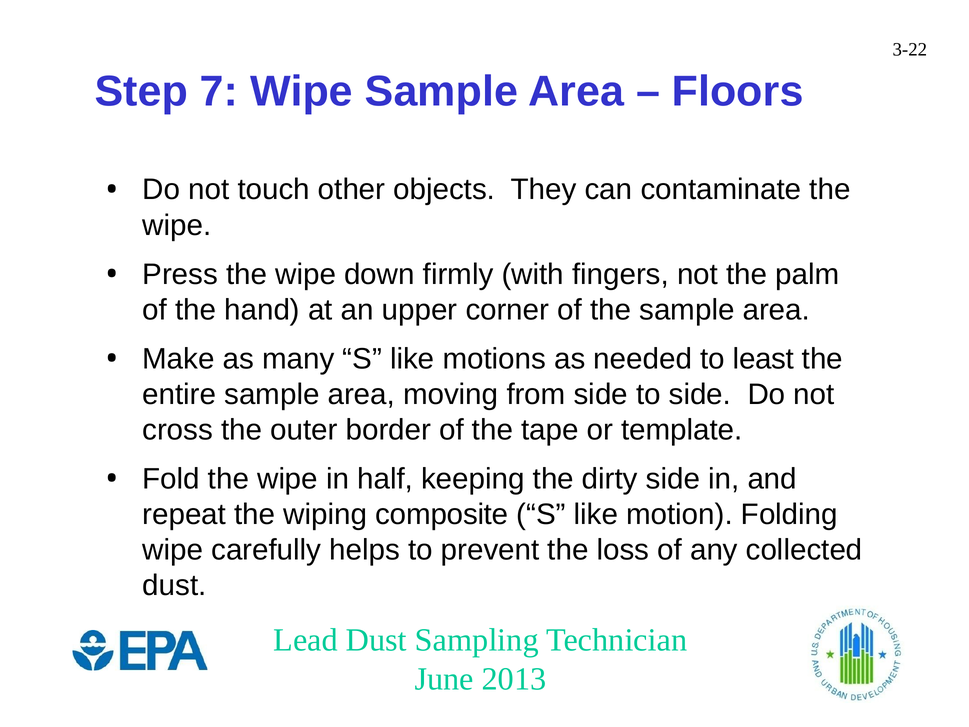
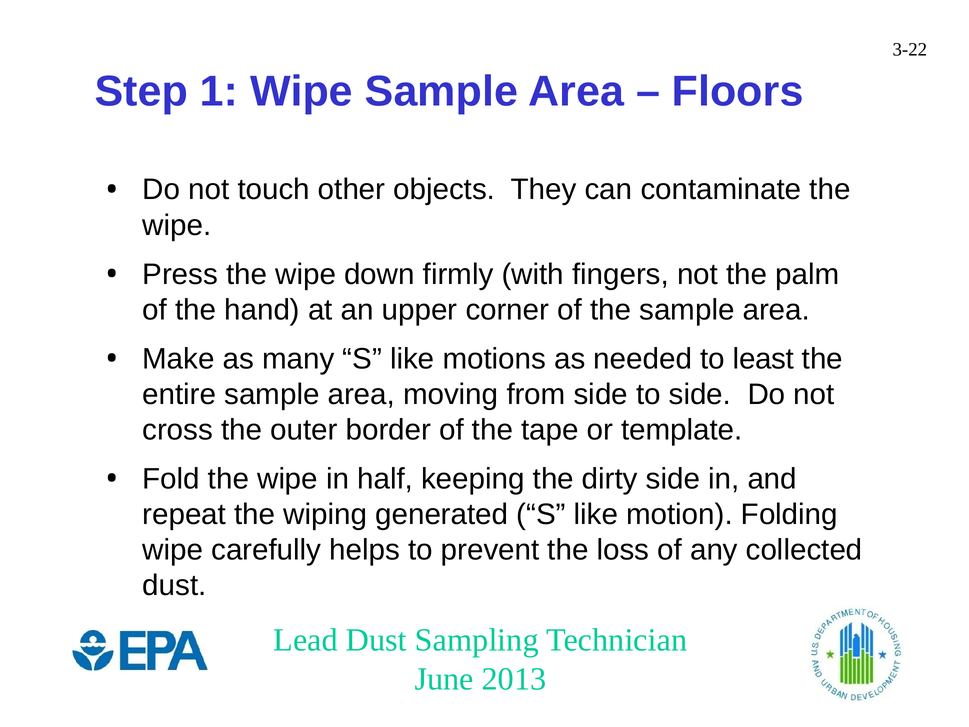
7: 7 -> 1 (219, 91)
composite: composite -> generated (442, 514)
